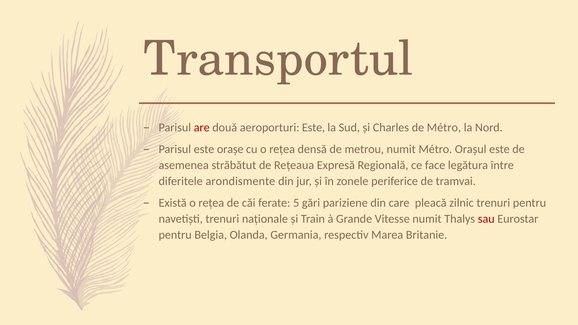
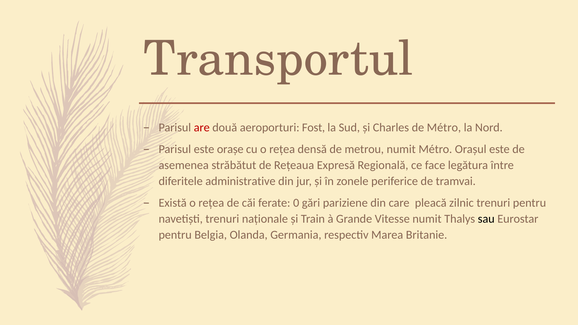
aeroporturi Este: Este -> Fost (314, 127)
arondismente: arondismente -> administrative (240, 181)
5: 5 -> 0 (296, 203)
sau colour: red -> black (486, 219)
